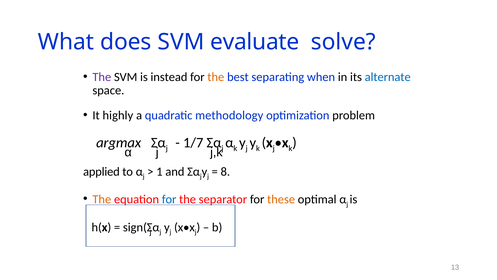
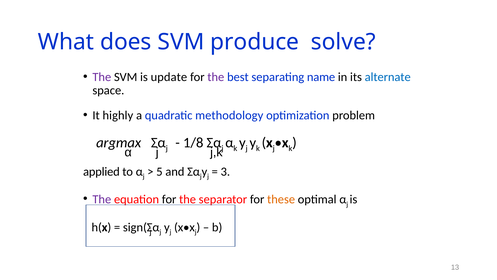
evaluate: evaluate -> produce (255, 42)
instead: instead -> update (169, 77)
the colour: orange -> purple (216, 77)
when: when -> name (321, 77)
1/7: 1/7 -> 1/8 (193, 143)
1: 1 -> 5 (159, 172)
8: 8 -> 3 (225, 172)
The colour: orange -> purple (102, 199)
for colour: blue -> black (169, 199)
